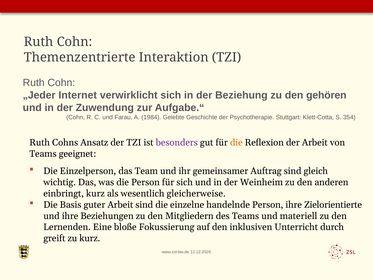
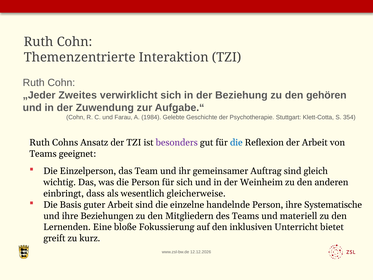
Internet: Internet -> Zweites (78, 95)
die colour: orange -> blue (236, 142)
einbringt kurz: kurz -> dass (95, 193)
Zielorientierte: Zielorientierte -> Systematische (333, 205)
durch: durch -> bietet (332, 227)
